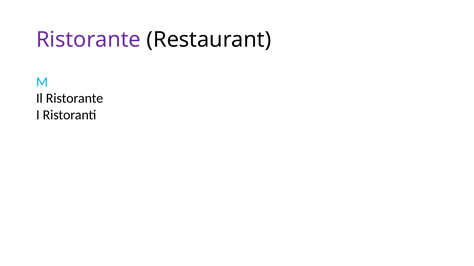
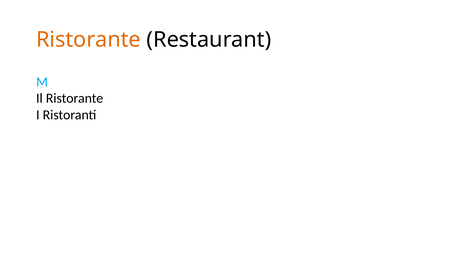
Ristorante colour: purple -> orange (89, 40)
